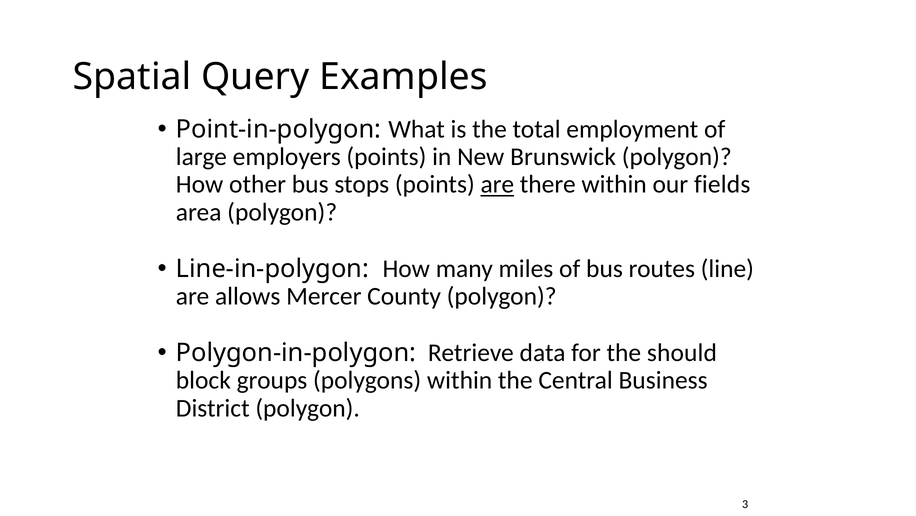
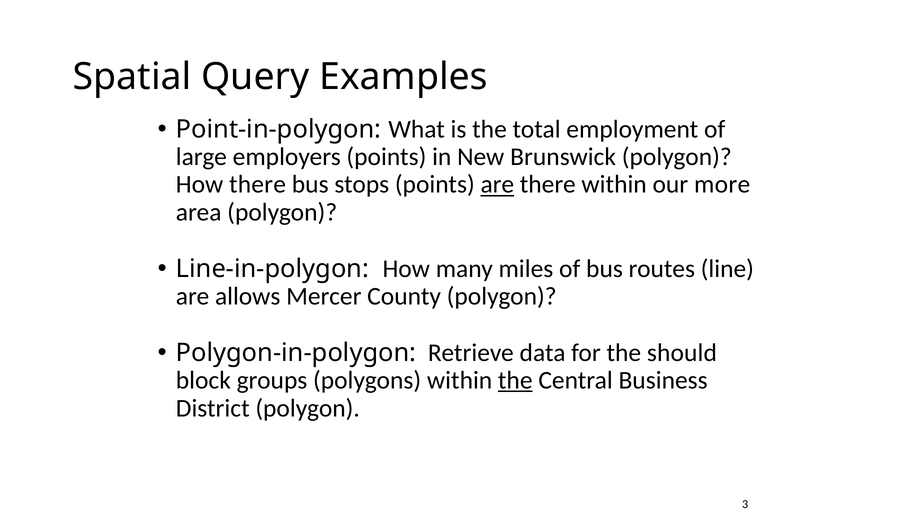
How other: other -> there (258, 184)
fields: fields -> more (722, 184)
the underline: none -> present (515, 380)
